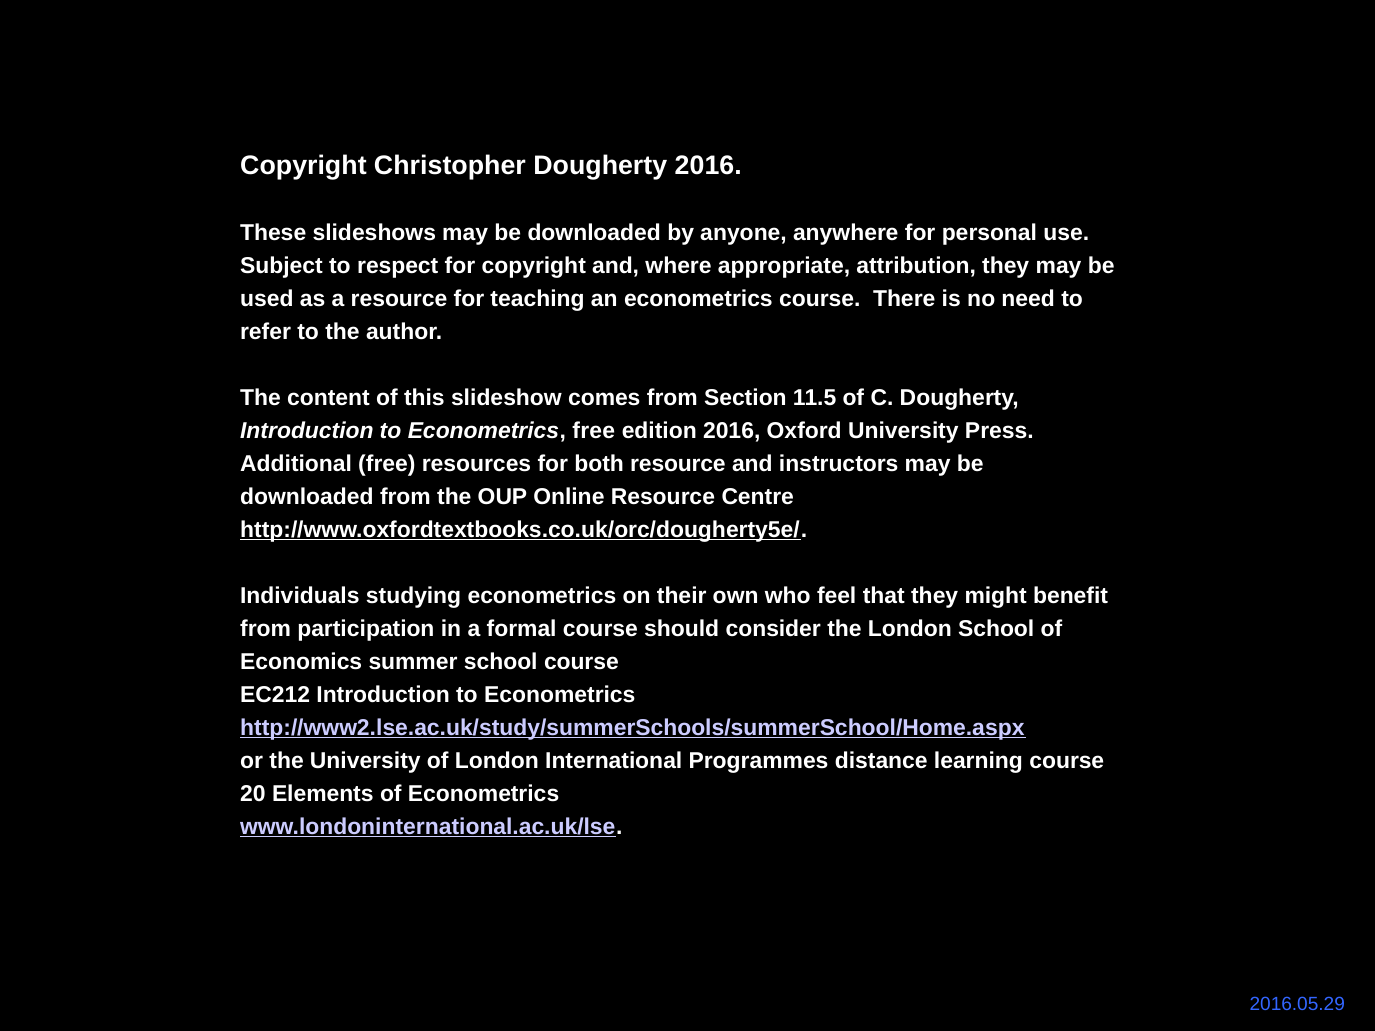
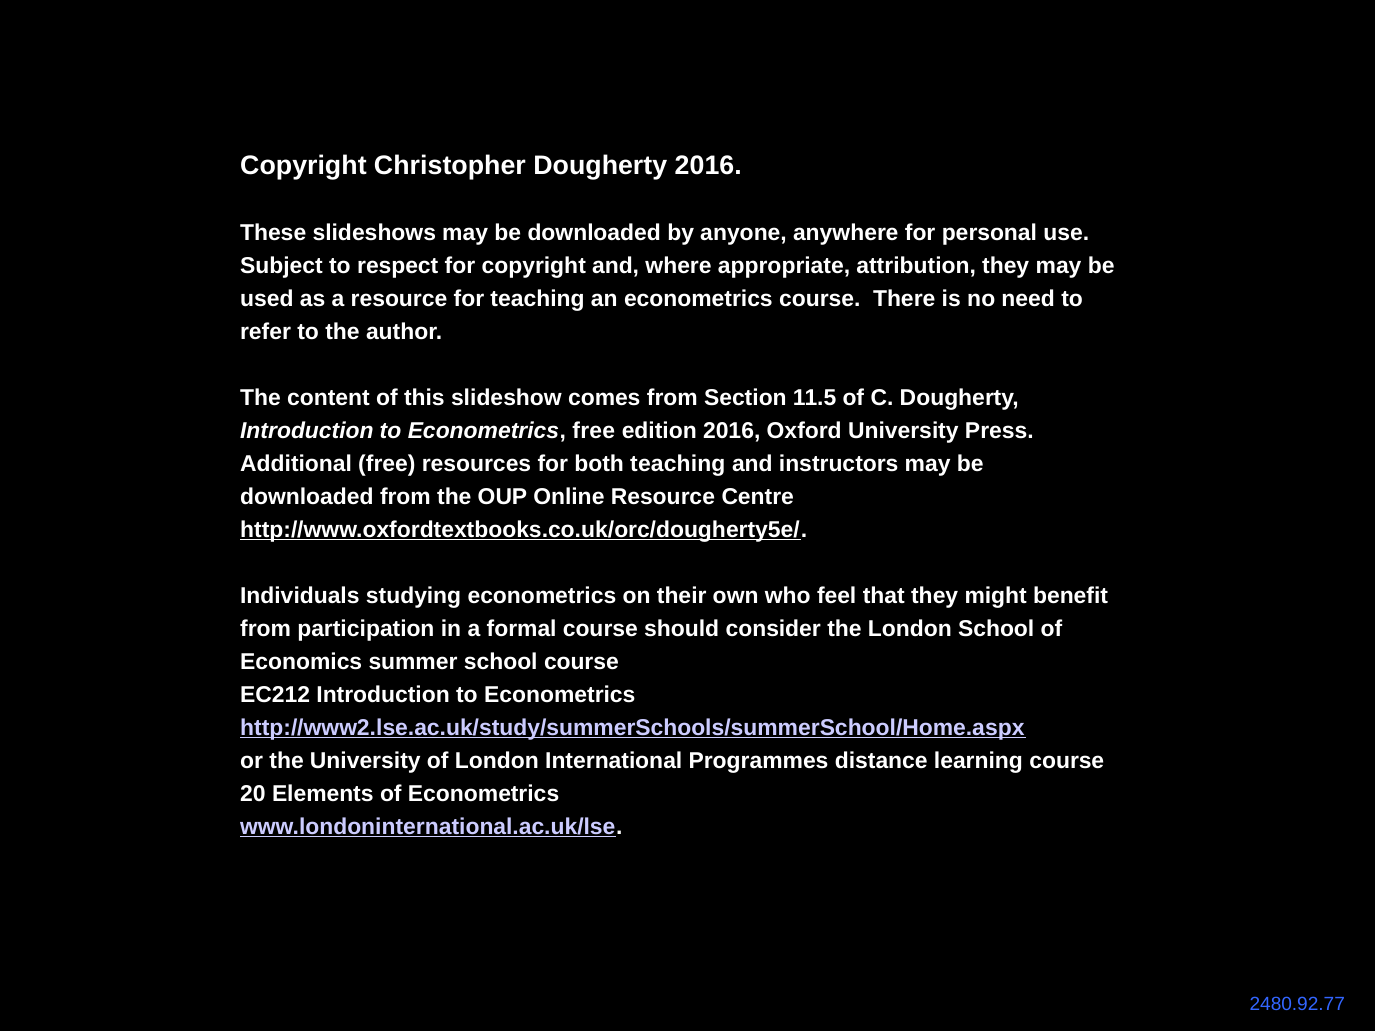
both resource: resource -> teaching (678, 464)
2016.05.29: 2016.05.29 -> 2480.92.77 (1297, 1005)
